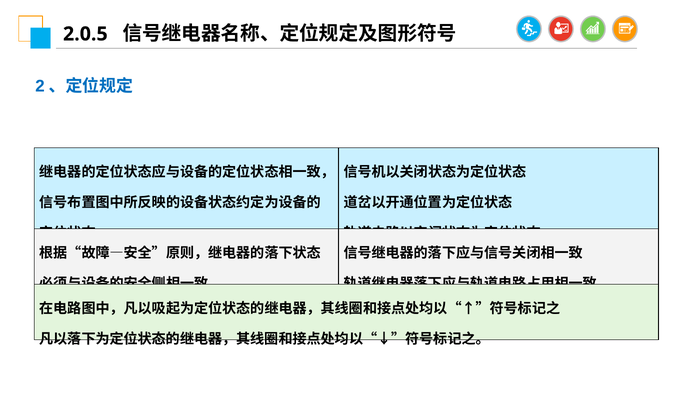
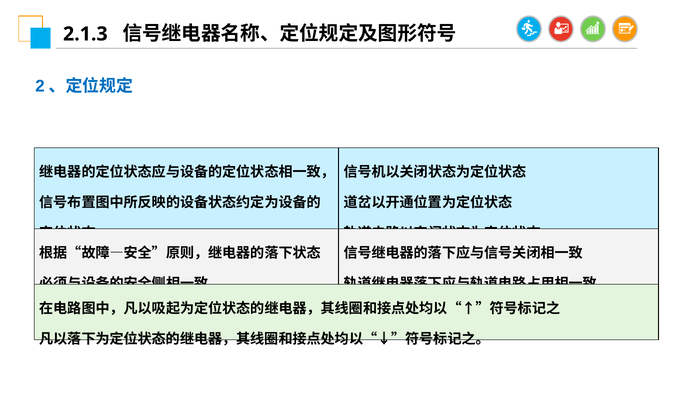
2.0.5: 2.0.5 -> 2.1.3 (85, 34)
